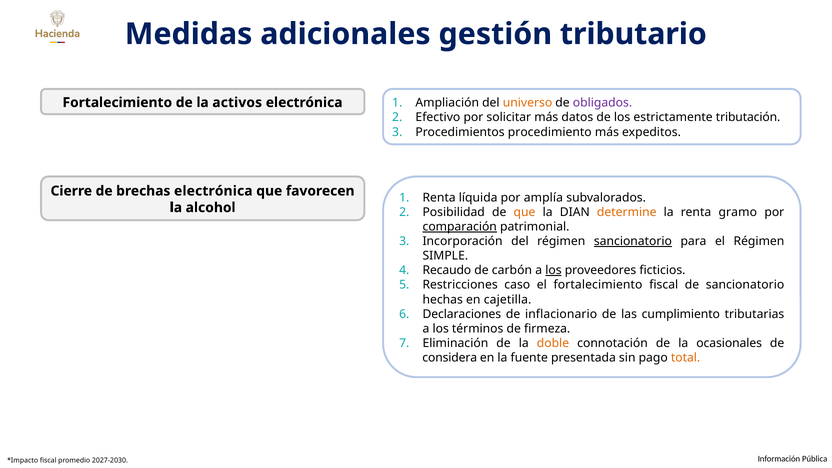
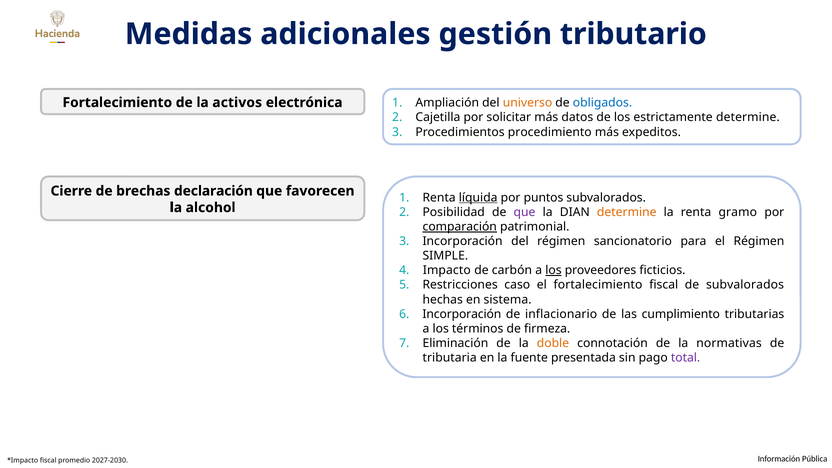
obligados colour: purple -> blue (602, 103)
Efectivo: Efectivo -> Cajetilla (438, 117)
estrictamente tributación: tributación -> determine (748, 117)
brechas electrónica: electrónica -> declaración (213, 191)
líquida underline: none -> present (478, 198)
amplía: amplía -> puntos (544, 198)
que colour: orange -> purple (525, 212)
sancionatorio underline: present -> none (633, 241)
Recaudo: Recaudo -> Impacto (447, 270)
de sancionatorio: sancionatorio -> subvalorados (745, 285)
cajetilla: cajetilla -> sistema (508, 300)
Declaraciones: Declaraciones -> Incorporación (462, 314)
ocasionales: ocasionales -> normativas (729, 343)
considera: considera -> tributaria (450, 358)
total colour: orange -> purple (686, 358)
